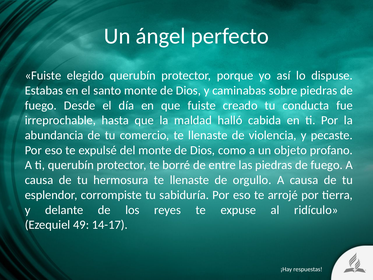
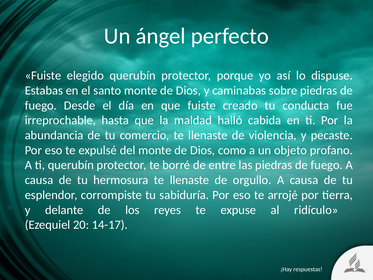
49: 49 -> 20 (81, 225)
